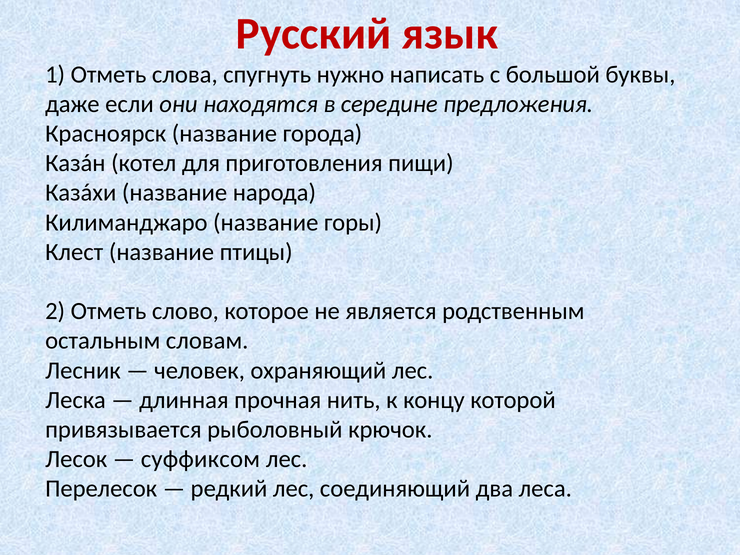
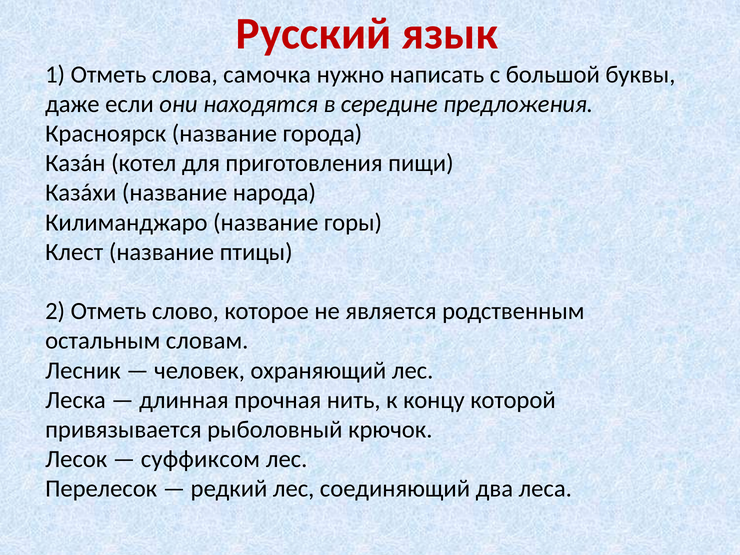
спугнуть: спугнуть -> самочка (267, 74)
